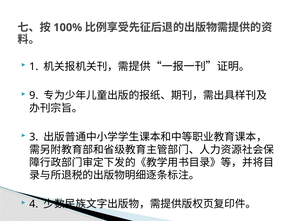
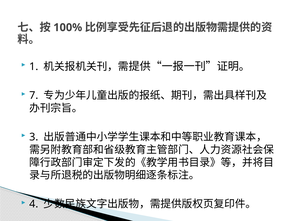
9: 9 -> 7 (34, 95)
